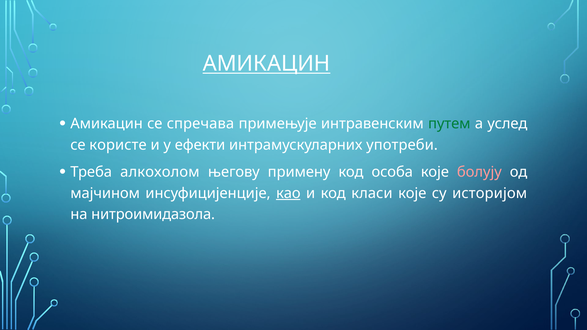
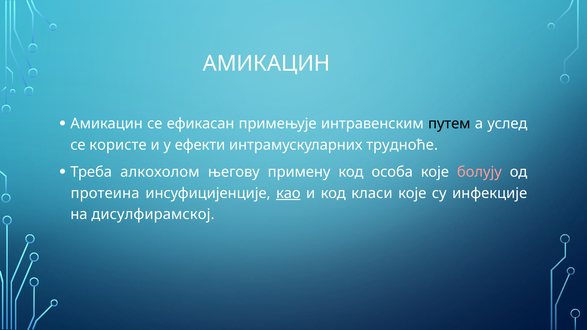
АМИКАЦИН underline: present -> none (267, 64)
спречава: спречава -> ефикасан (201, 124)
путем colour: green -> black (449, 124)
употреби: употреби -> трудноће (402, 145)
мајчином: мајчином -> протеина (105, 193)
историјом: историјом -> инфекције (490, 193)
нитроимидазола: нитроимидазола -> дисулфирамској (153, 214)
